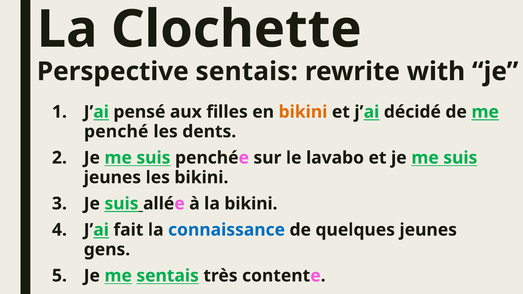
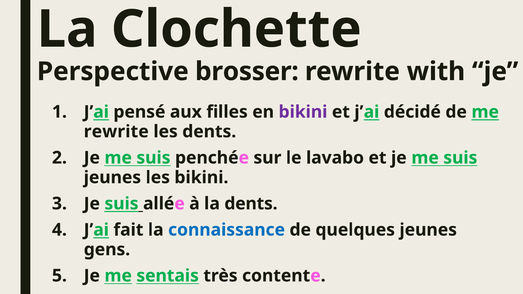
Perspective sentais: sentais -> brosser (247, 72)
bikini colour: orange -> purple (303, 112)
penché: penché -> rewrite (116, 132)
la bikini: bikini -> dents (251, 204)
